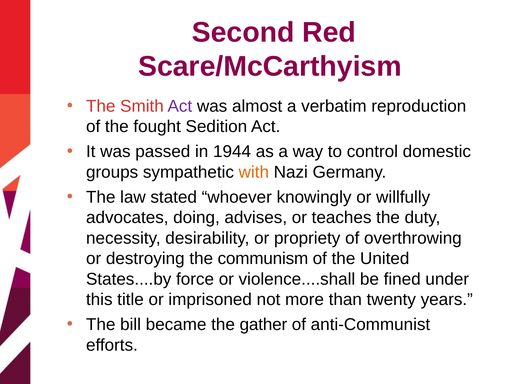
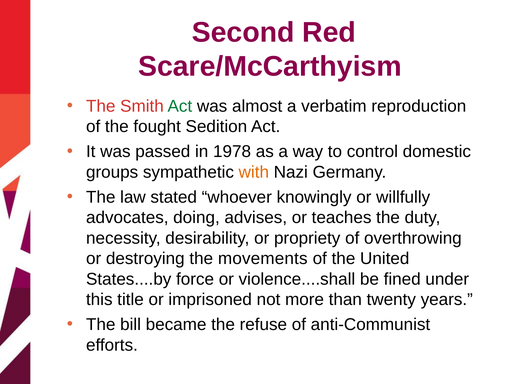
Act colour: purple -> green (180, 106)
1944: 1944 -> 1978 (232, 152)
communism: communism -> movements (263, 259)
gather: gather -> refuse (263, 325)
